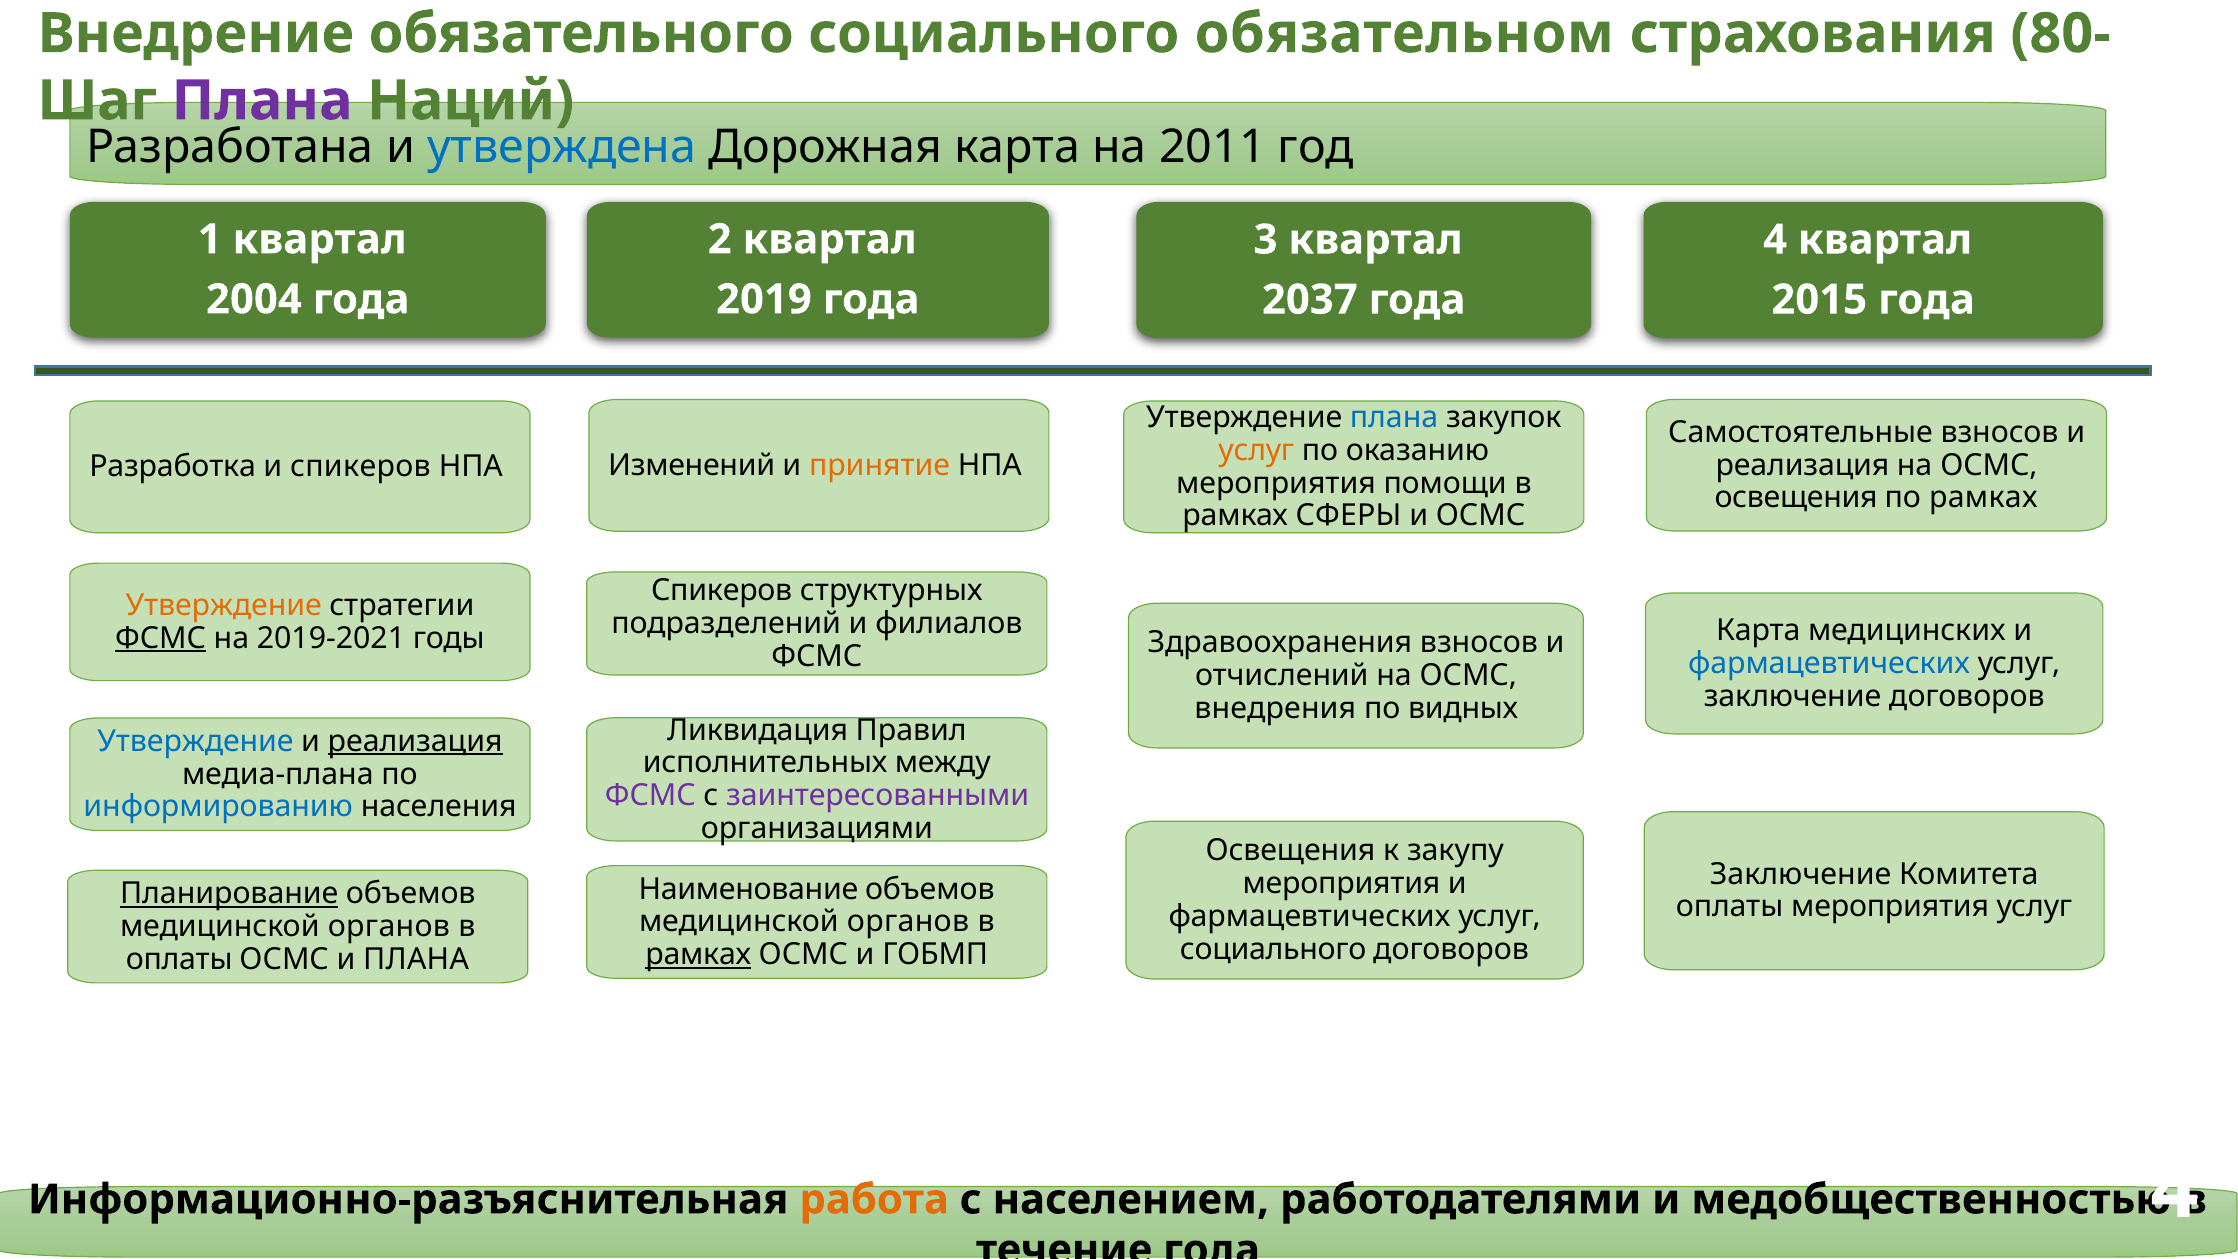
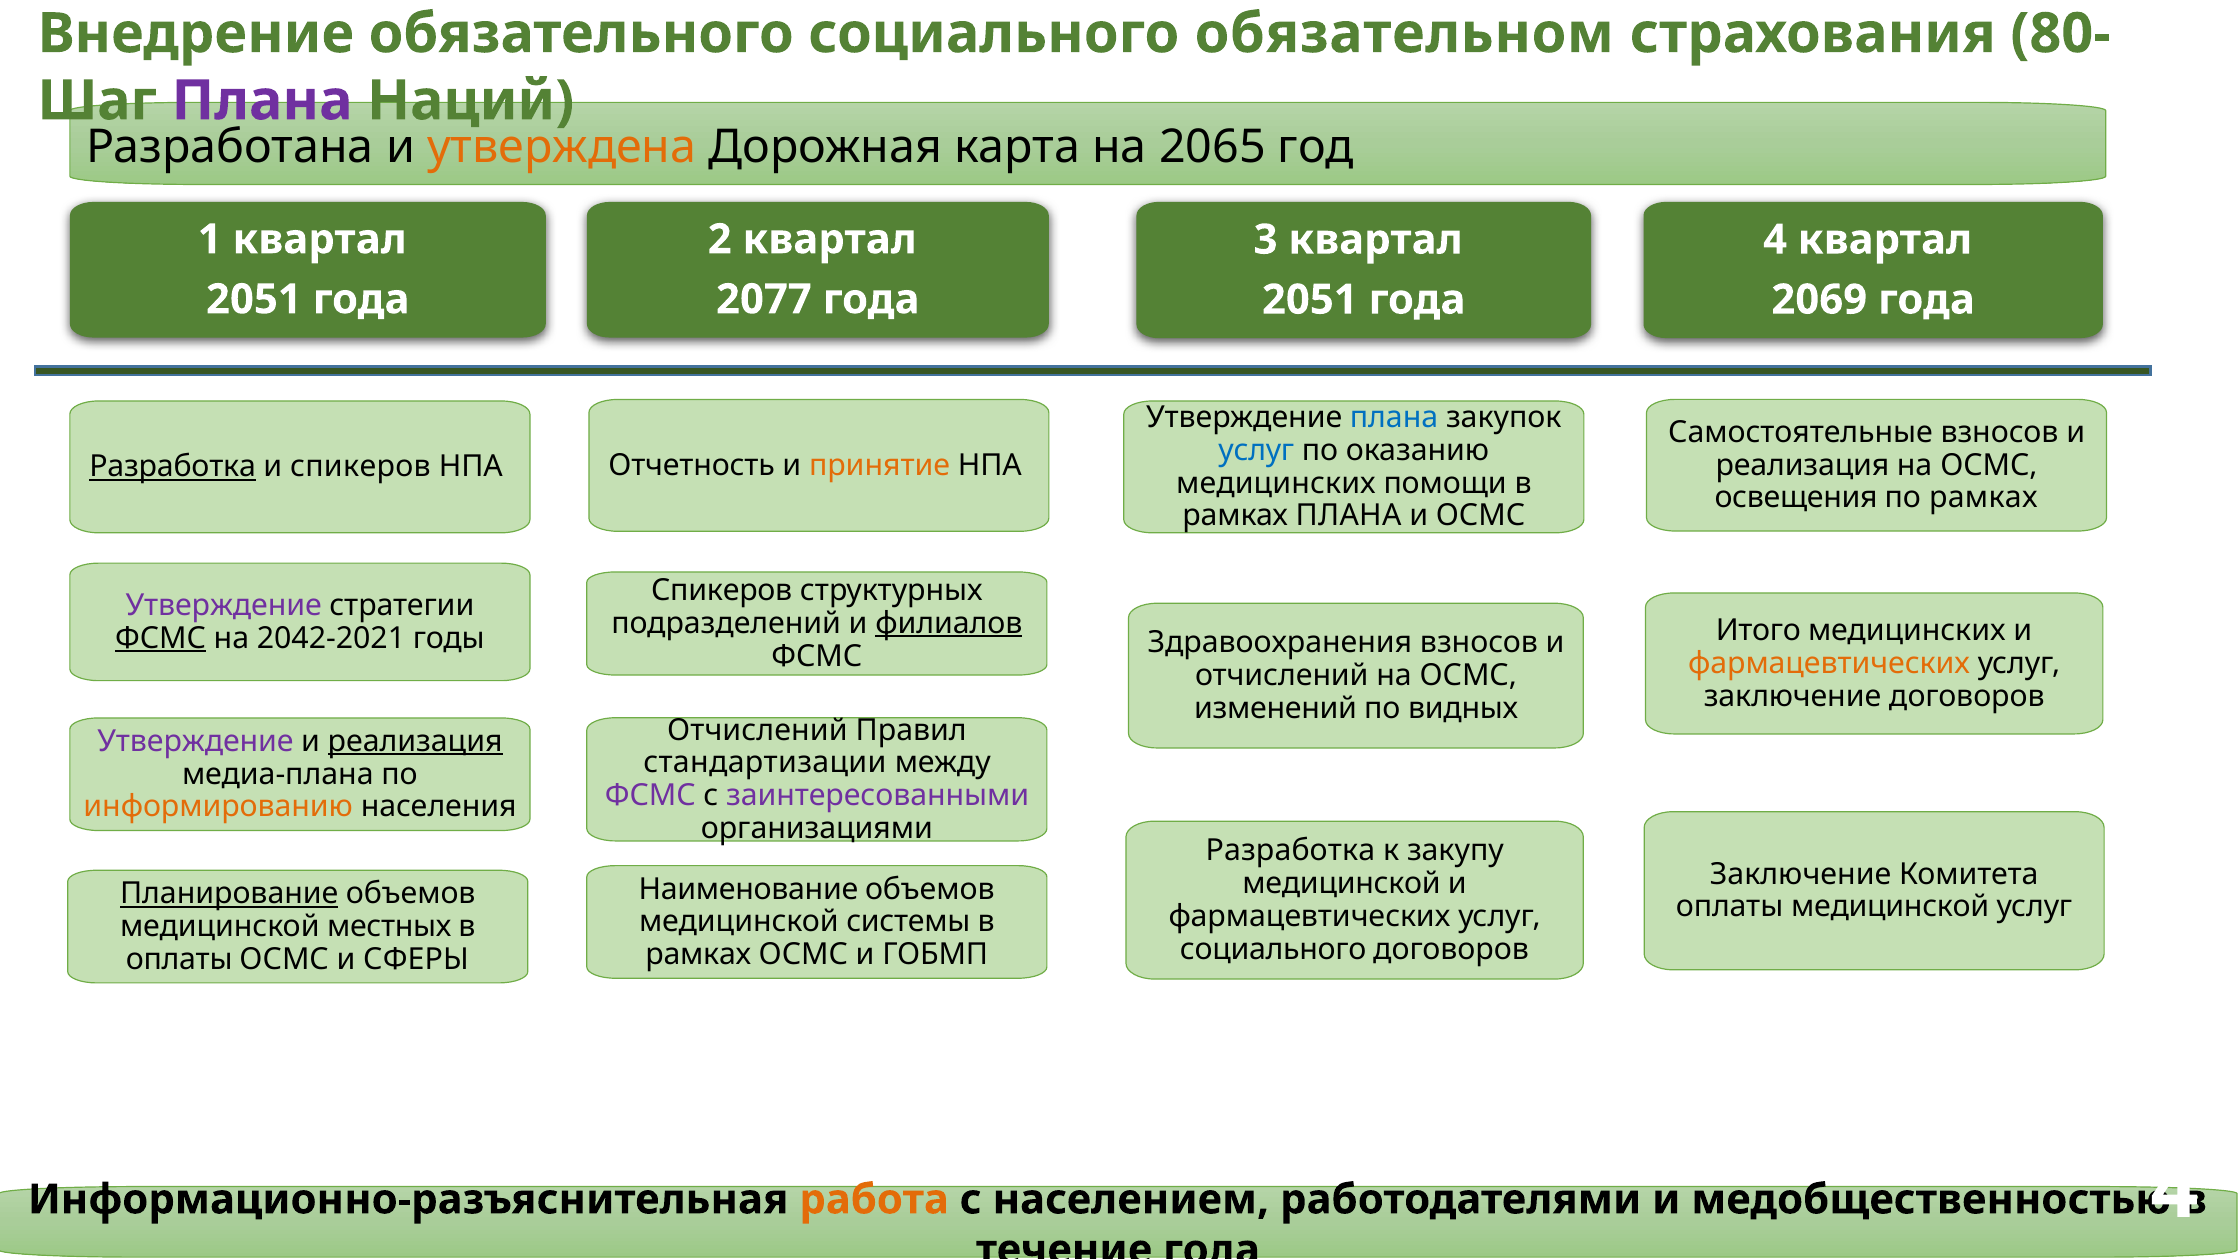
утверждена colour: blue -> orange (562, 147)
2011: 2011 -> 2065 (1212, 147)
2004: 2004 -> 2051 (254, 299)
2019: 2019 -> 2077 (764, 299)
2015: 2015 -> 2069 (1819, 300)
2037: 2037 -> 2051 (1310, 300)
услуг colour: orange -> blue (1256, 450)
Изменений: Изменений -> Отчетность (692, 465)
Разработка underline: none -> present (173, 467)
мероприятия: мероприятия -> медицинских (1276, 483)
рамках СФЕРЫ: СФЕРЫ -> ПЛАНА (1348, 516)
Утверждение colour: orange -> purple (224, 605)
филиалов underline: none -> present (949, 623)
Карта: Карта -> Итого (1758, 630)
2019-2021: 2019-2021 -> 2042-2021 (331, 638)
фармацевтических colour: blue -> orange (1829, 663)
внедрения: внедрения -> изменений (1276, 708)
Ликвидация: Ликвидация -> Отчислений (757, 730)
Утверждение colour: blue -> purple (196, 741)
исполнительных: исполнительных -> стандартизации (765, 763)
информированию colour: blue -> orange (218, 807)
Освещения: Освещения -> Разработка (1290, 851)
мероприятия: мероприятия -> медицинской (1342, 883)
оплаты мероприятия: мероприятия -> медицинской (1890, 907)
органов: органов -> системы (908, 922)
органов: органов -> местных (389, 926)
рамках underline: present -> none (698, 954)
и ПЛАНА: ПЛАНА -> СФЕРЫ (416, 959)
